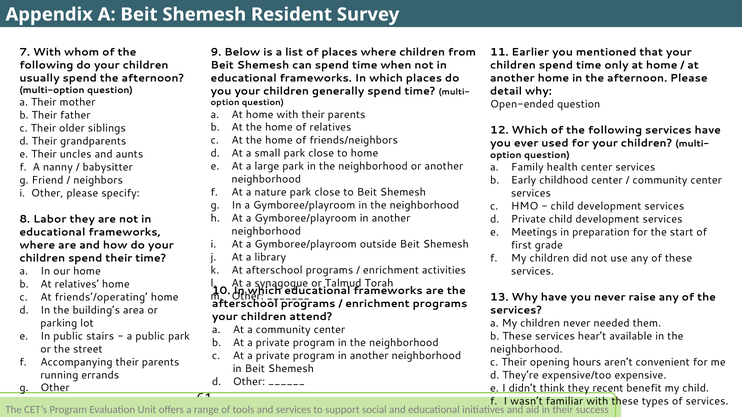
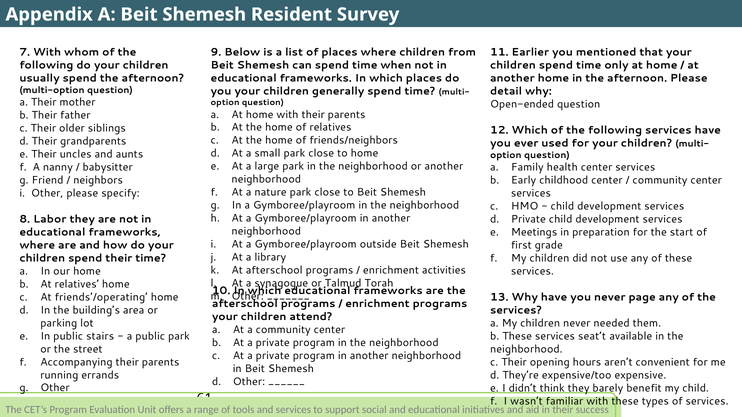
raise: raise -> page (642, 297)
hear’t: hear’t -> seat’t (592, 336)
recent: recent -> barely (608, 388)
